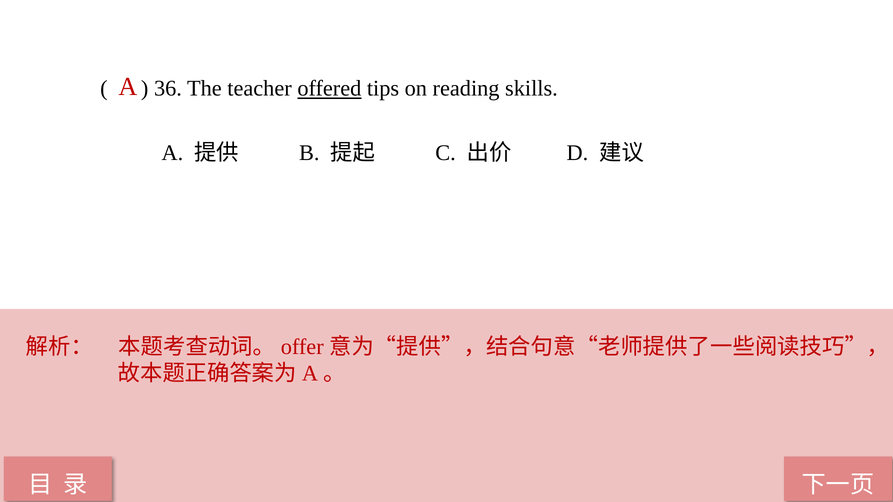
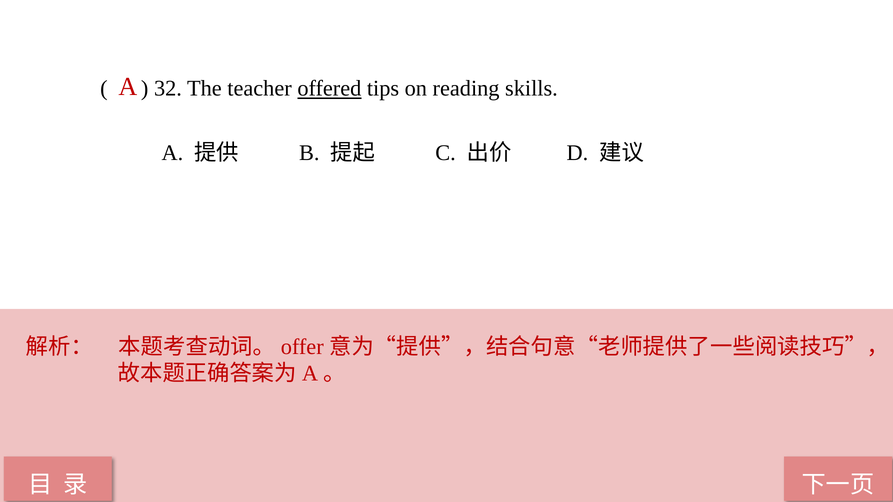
36: 36 -> 32 (168, 88)
